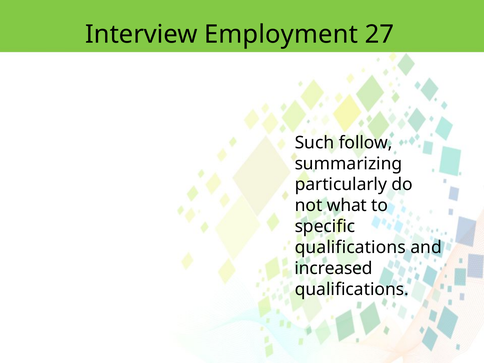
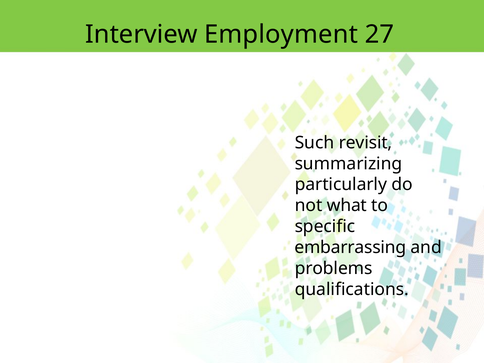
follow: follow -> revisit (366, 143)
qualifications: qualifications -> embarrassing (350, 247)
increased: increased -> problems (334, 268)
